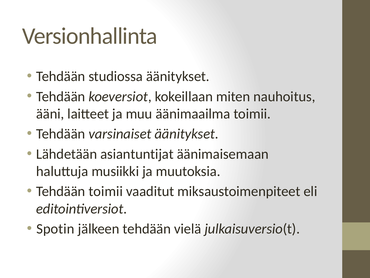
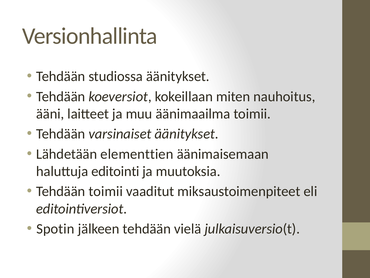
asiantuntijat: asiantuntijat -> elementtien (137, 154)
musiikki: musiikki -> editointi (115, 171)
